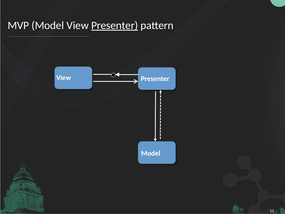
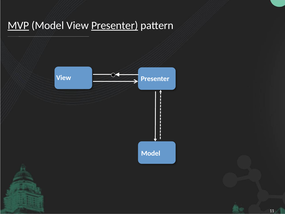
MVP underline: none -> present (18, 25)
